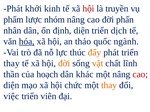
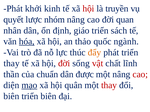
phẩm: phẩm -> quyết (13, 20)
phấn: phấn -> quan (125, 20)
định diện: diện -> giáo (82, 31)
dịch: dịch -> sách (119, 31)
đời colour: orange -> red (64, 64)
vật colour: orange -> red (98, 64)
hoạch: hoạch -> chuẩn (47, 75)
khác: khác -> được (85, 75)
mạo underline: none -> present (29, 86)
chức: chức -> quân (73, 86)
thay colour: orange -> red (109, 86)
việc: việc -> biên (11, 97)
triển viên: viên -> biên (48, 97)
